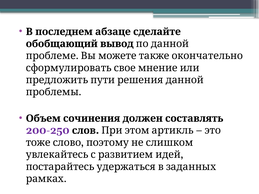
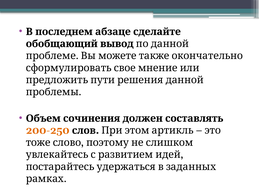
200-250 colour: purple -> orange (48, 131)
